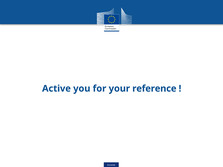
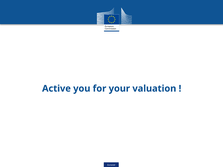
reference: reference -> valuation (154, 89)
